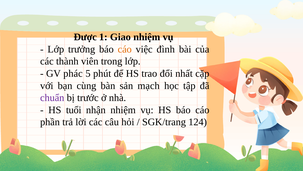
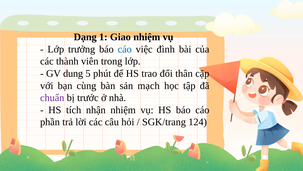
Được: Được -> Dạng (85, 37)
cáo colour: orange -> blue (125, 49)
phác: phác -> dung (73, 73)
nhất: nhất -> thân (184, 73)
tuổi: tuổi -> tích (74, 110)
